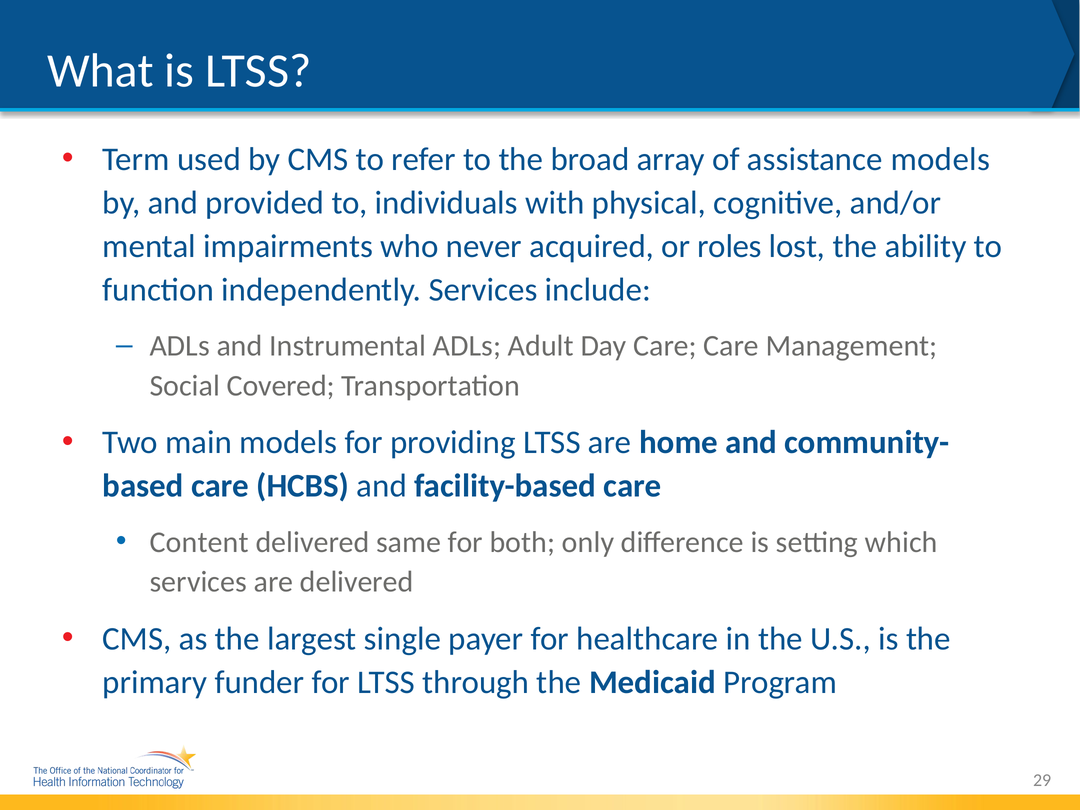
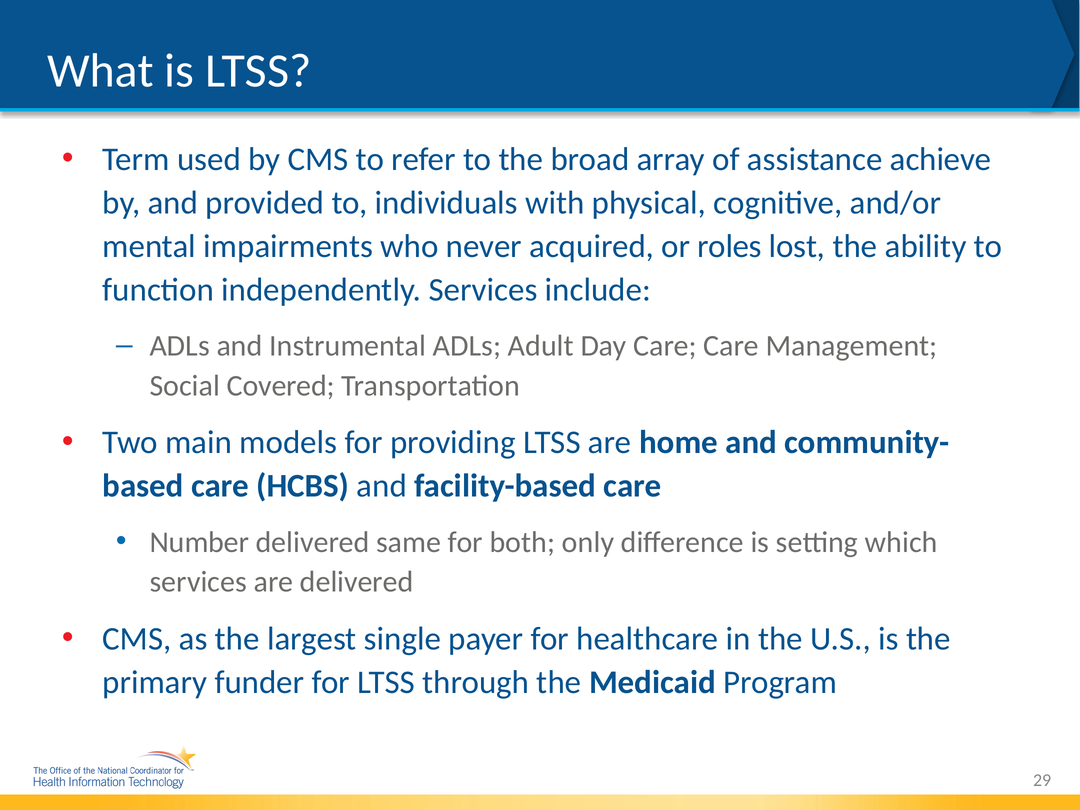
assistance models: models -> achieve (941, 159)
Content: Content -> Number (199, 542)
